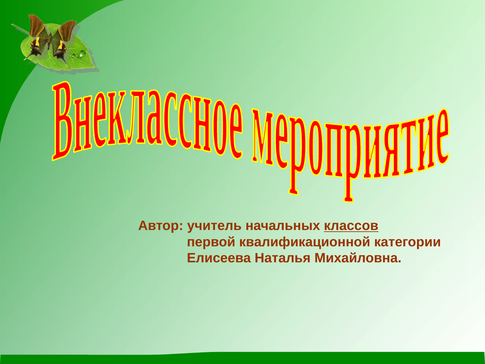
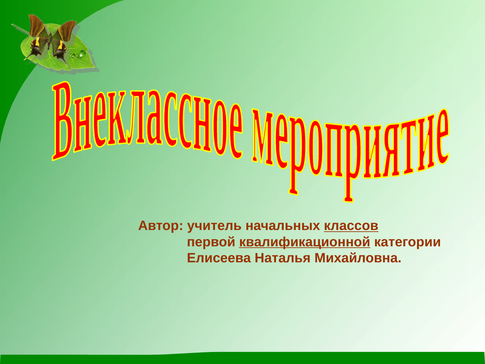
квалификационной underline: none -> present (305, 242)
